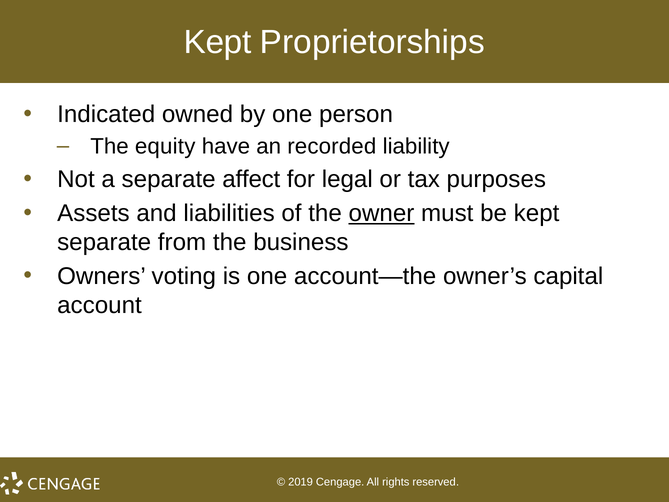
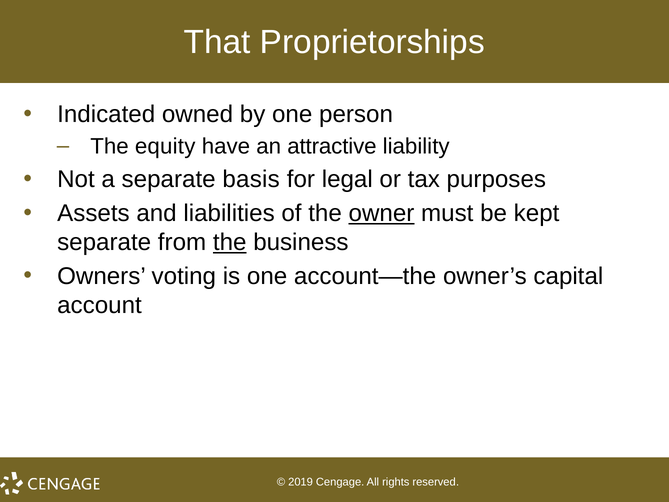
Kept: Kept -> That (217, 42)
recorded: recorded -> attractive (332, 147)
affect: affect -> basis (251, 179)
the underline: none -> present (230, 242)
